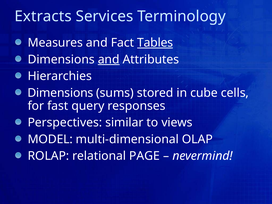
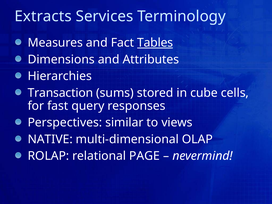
and underline: present -> none (109, 59)
Dimensions: Dimensions -> Transaction (60, 93)
MODEL: MODEL -> NATIVE (50, 139)
